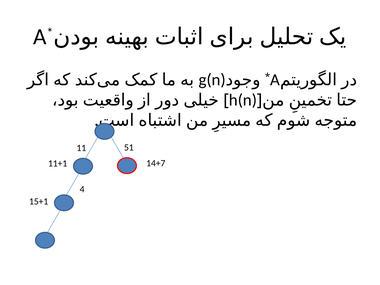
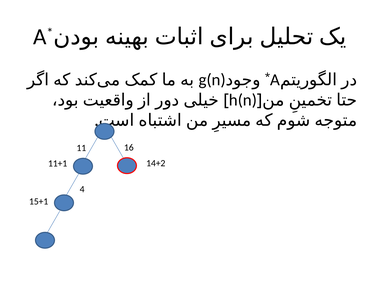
51: 51 -> 16 (129, 148)
14+7: 14+7 -> 14+2 (156, 163)
